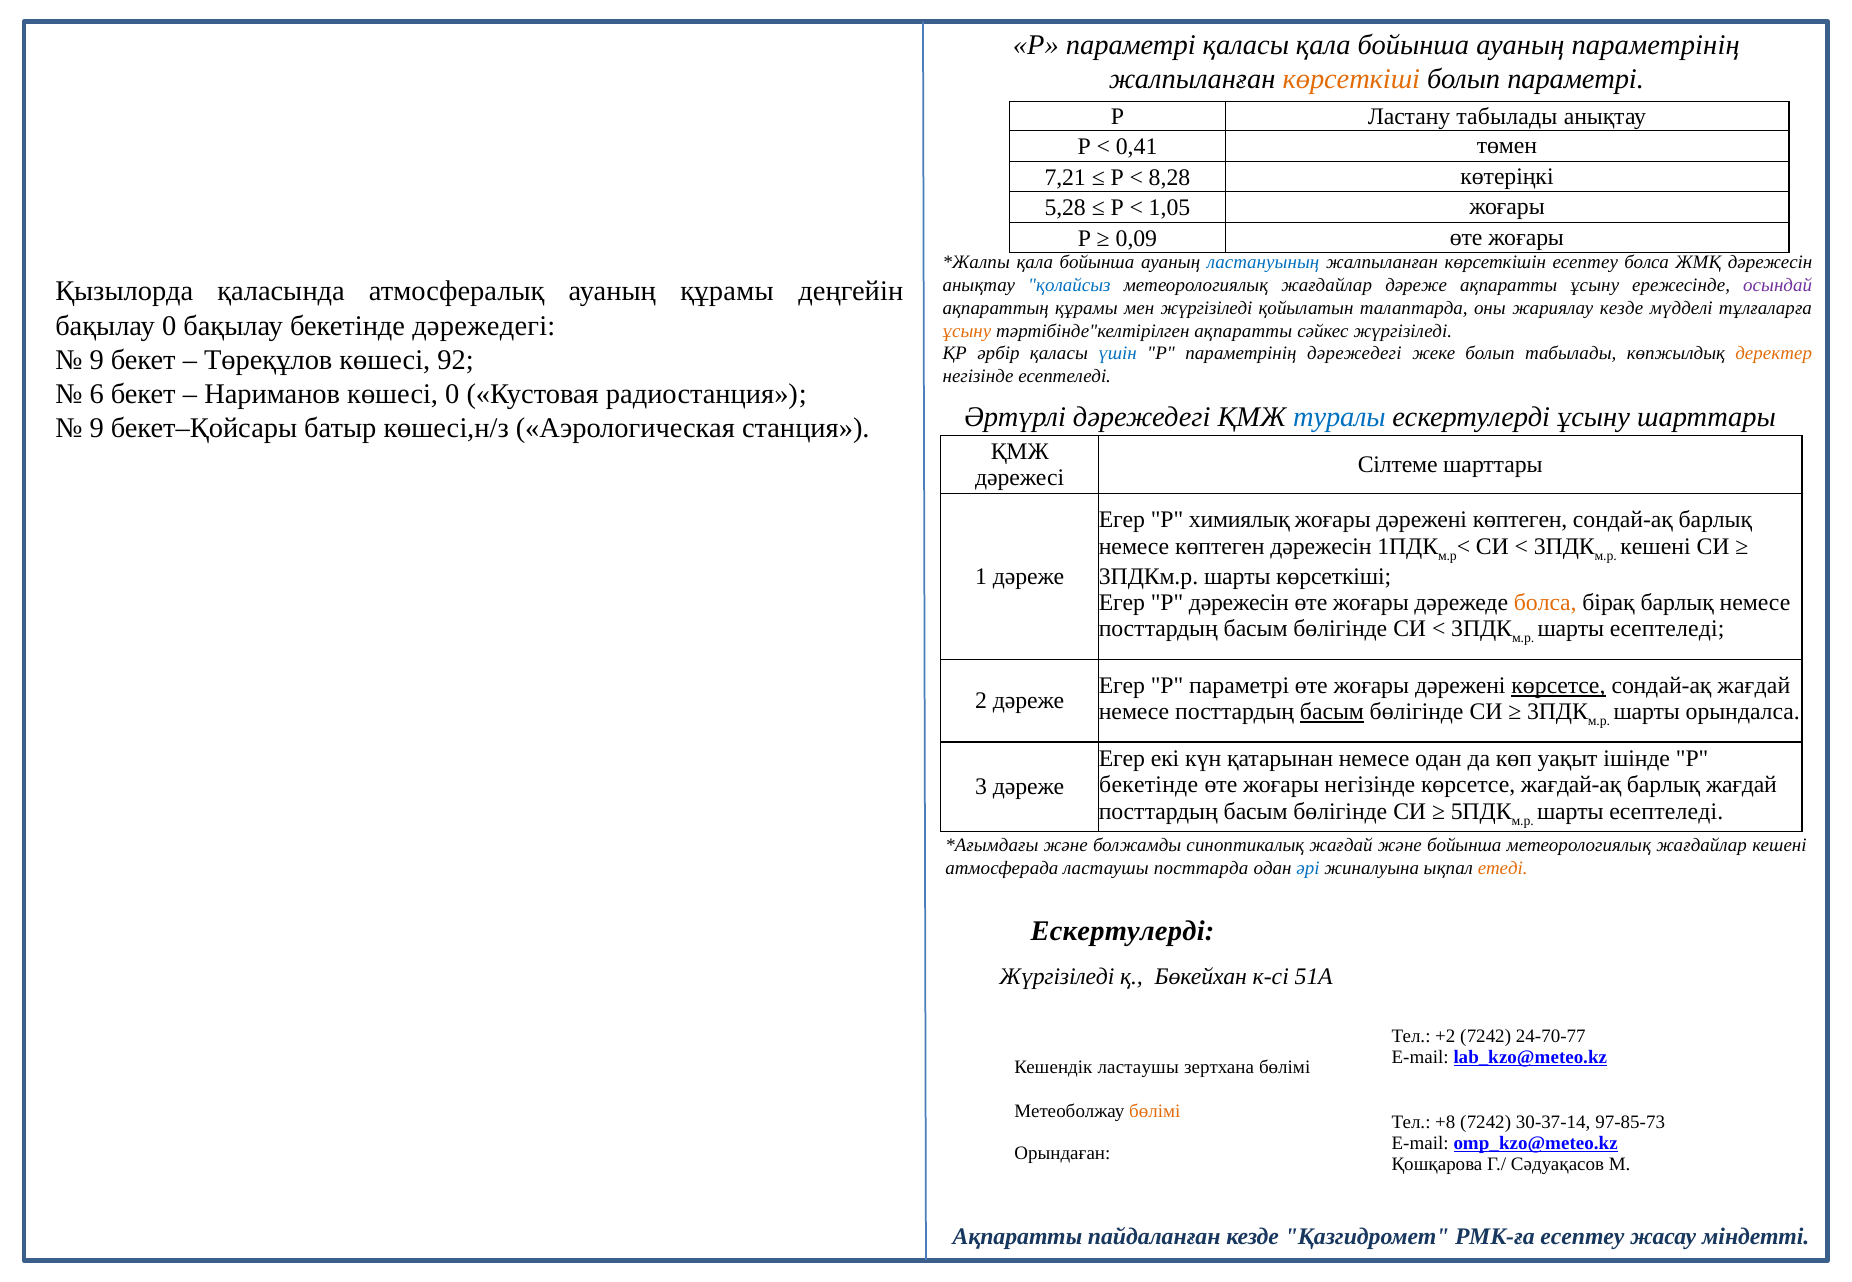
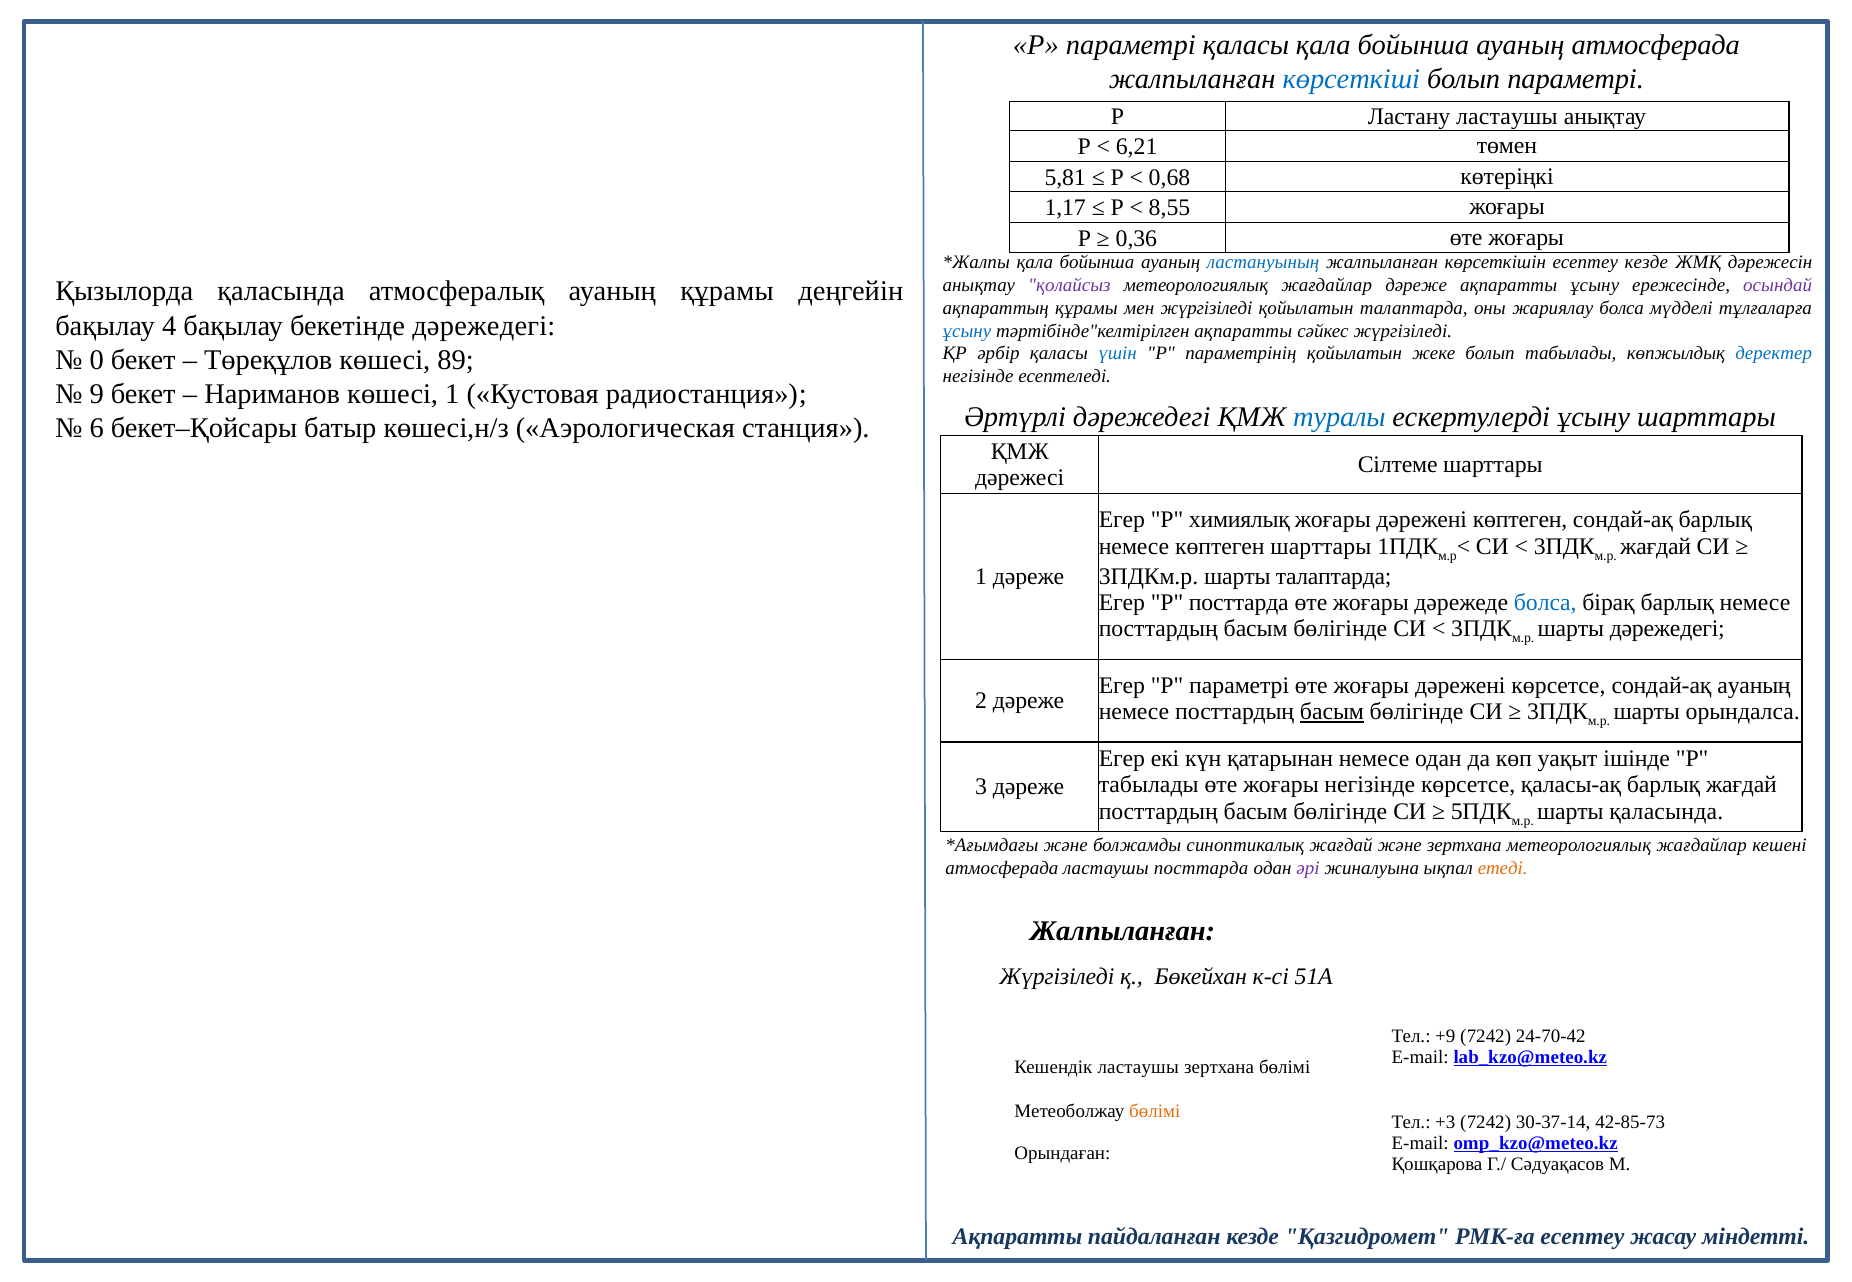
ауаның параметрінің: параметрінің -> атмосферада (1656, 45)
көрсеткіші colour: orange -> blue (1351, 79)
Ластану табылады: табылады -> ластаушы (1507, 116)
0,41: 0,41 -> 6,21 (1137, 147)
7,21: 7,21 -> 5,81 (1065, 177)
8,28: 8,28 -> 0,68 (1170, 177)
5,28: 5,28 -> 1,17 (1065, 208)
1,05: 1,05 -> 8,55 (1170, 208)
0,09: 0,09 -> 0,36 (1136, 238)
есептеу болса: болса -> кезде (1646, 263)
қолайсыз colour: blue -> purple (1069, 285)
жариялау кезде: кезде -> болса (1622, 308)
бақылау 0: 0 -> 4 (169, 326)
ұсыну colour: orange -> blue (967, 331)
параметрінің дәрежедегі: дәрежедегі -> қойылатын (1354, 354)
деректер colour: orange -> blue (1774, 354)
9: 9 -> 0 (97, 360)
92: 92 -> 89 (456, 360)
6: 6 -> 9 (97, 394)
көшесі 0: 0 -> 1 (452, 394)
9: 9 -> 6 (97, 428)
көптеген дәрежесін: дәрежесін -> шарттары (1321, 546)
кешені: кешені -> жағдай (1656, 546)
шарты көрсеткіші: көрсеткіші -> талаптарда (1334, 576)
P дәрежесін: дәрежесін -> посттарда (1239, 602)
болса colour: orange -> blue (1545, 602)
есептеледі: есептеледі -> дәрежедегі (1667, 629)
көрсетсе underline: present -> none (1558, 686)
сондай-ақ жағдай: жағдай -> ауаның (1754, 686)
бекетінде: бекетінде -> табылады (1149, 785)
жағдай-ақ: жағдай-ақ -> қаласы-ақ (1571, 785)
есептеледі: есептеледі -> қаласында (1666, 811)
және бойынша: бойынша -> зертхана (1464, 846)
әрі colour: blue -> purple (1308, 868)
Ескертулерді: Ескертулерді -> Жалпыланған (1123, 931)
+2: +2 -> +9 (1445, 1036)
24-70-77: 24-70-77 -> 24-70-42 (1551, 1036)
+8: +8 -> +3 (1445, 1122)
97-85-73: 97-85-73 -> 42-85-73 (1630, 1122)
